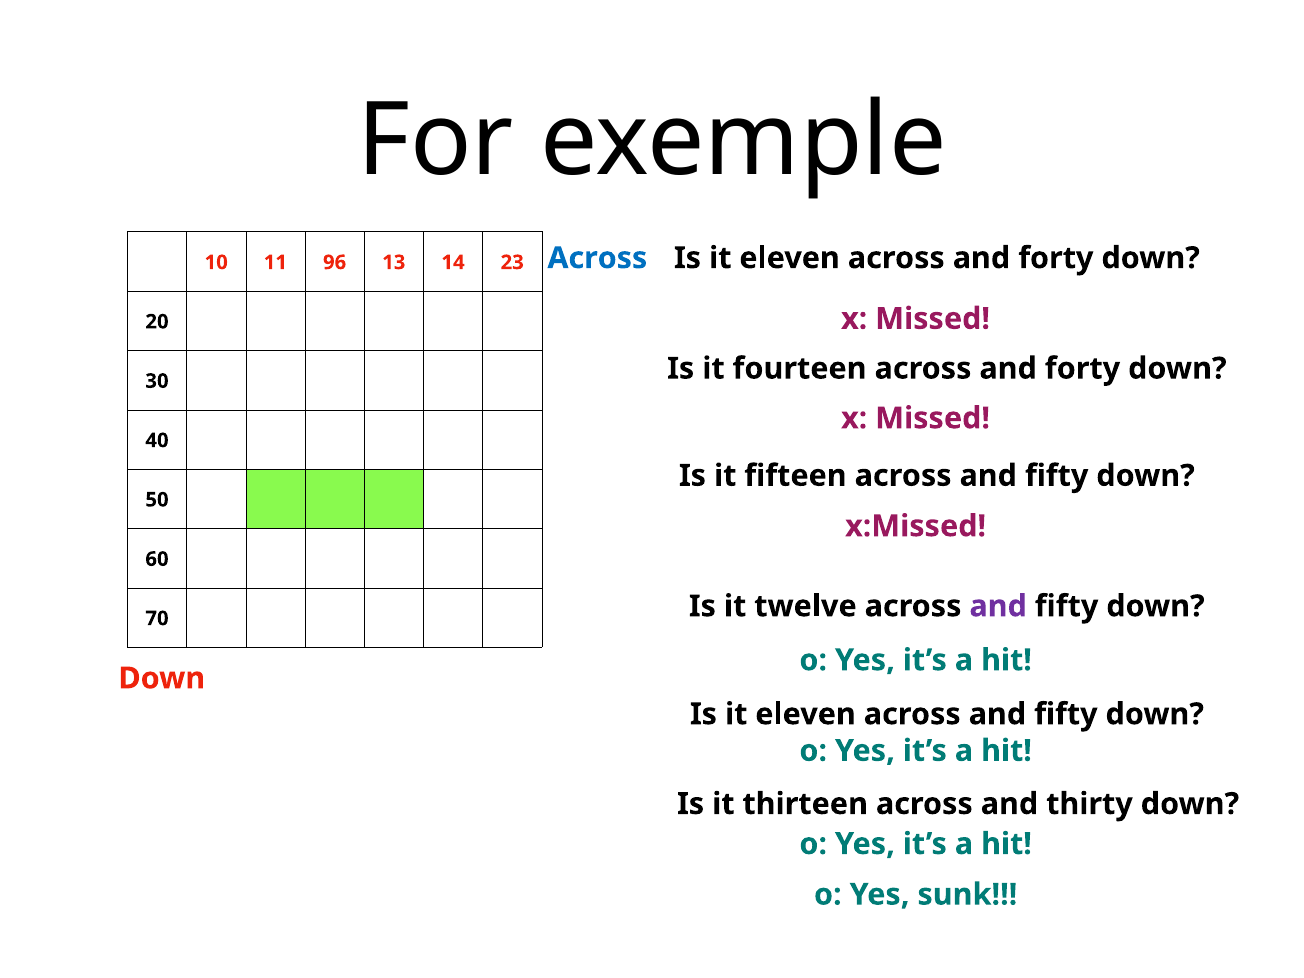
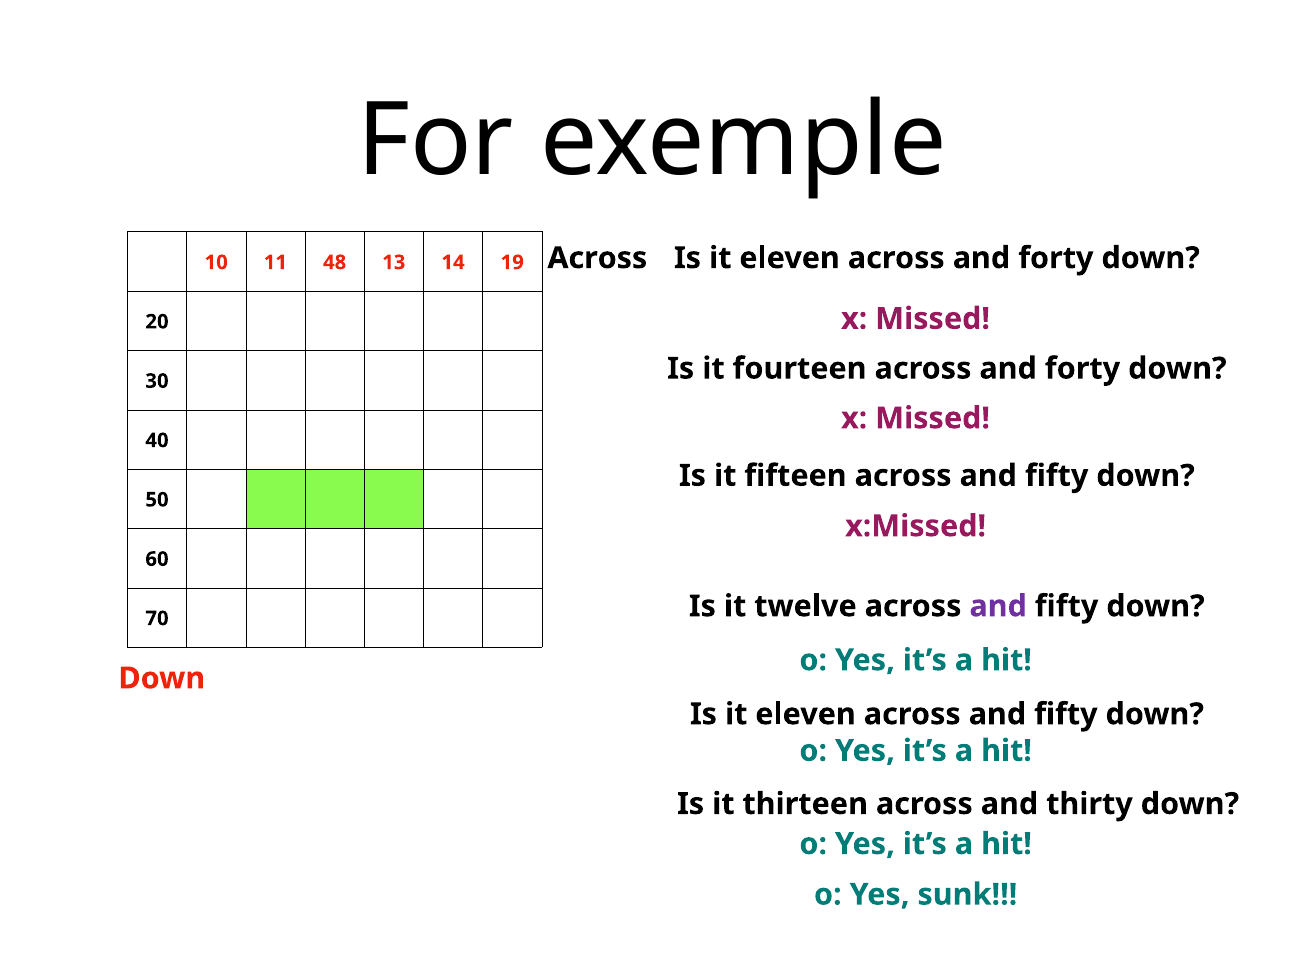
Across colour: blue -> black (597, 258)
96: 96 -> 48 (335, 262)
23: 23 -> 19 (512, 262)
